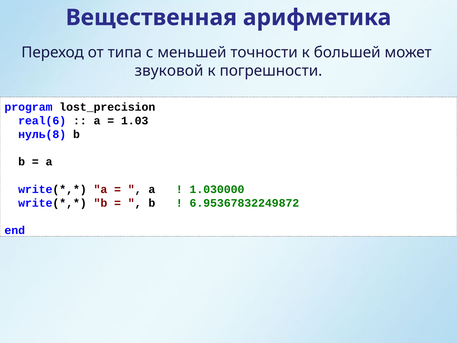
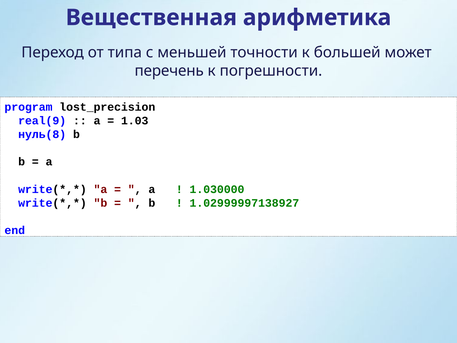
звуковой: звуковой -> перечень (169, 71)
real(6: real(6 -> real(9 (42, 121)
6.95367832249872: 6.95367832249872 -> 1.02999997138927 (244, 203)
